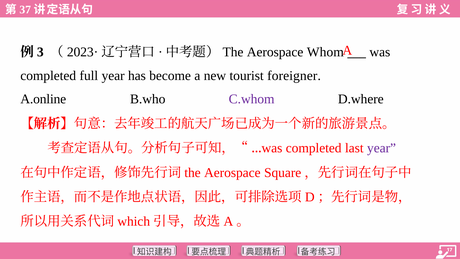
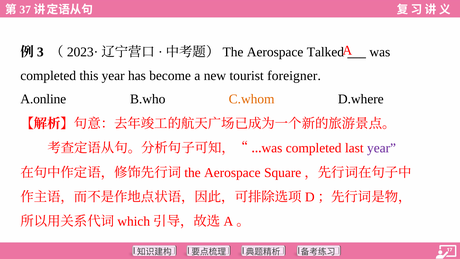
Whom: Whom -> Talked (325, 52)
full: full -> this (89, 76)
C.whom colour: purple -> orange (252, 99)
